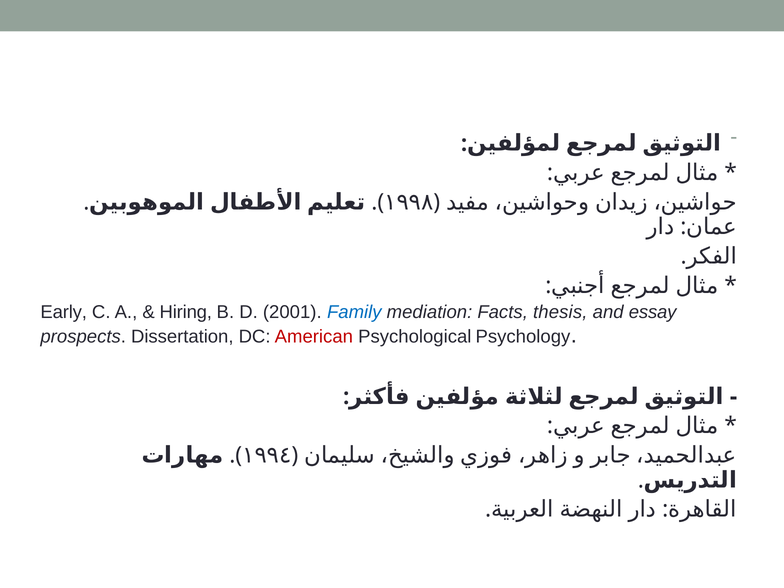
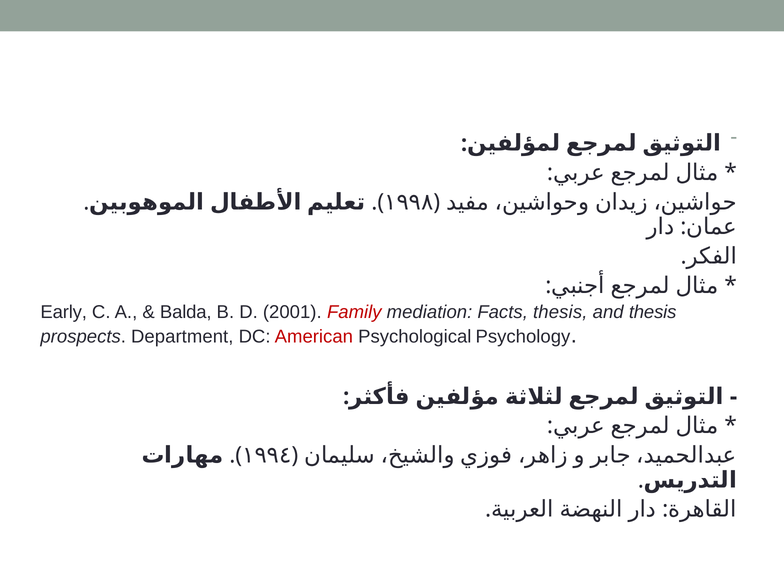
Hiring: Hiring -> Balda (186, 312)
Family colour: blue -> red (354, 312)
and essay: essay -> thesis (653, 312)
Dissertation: Dissertation -> Department (182, 336)
